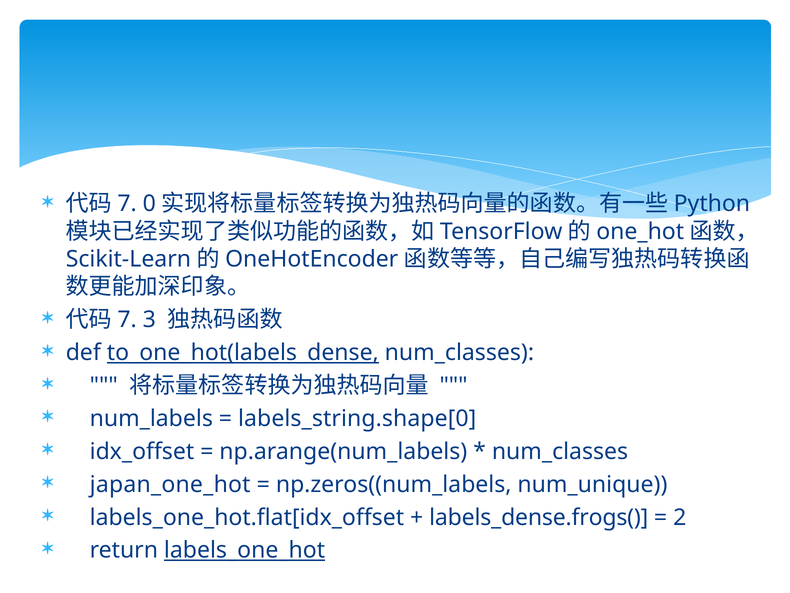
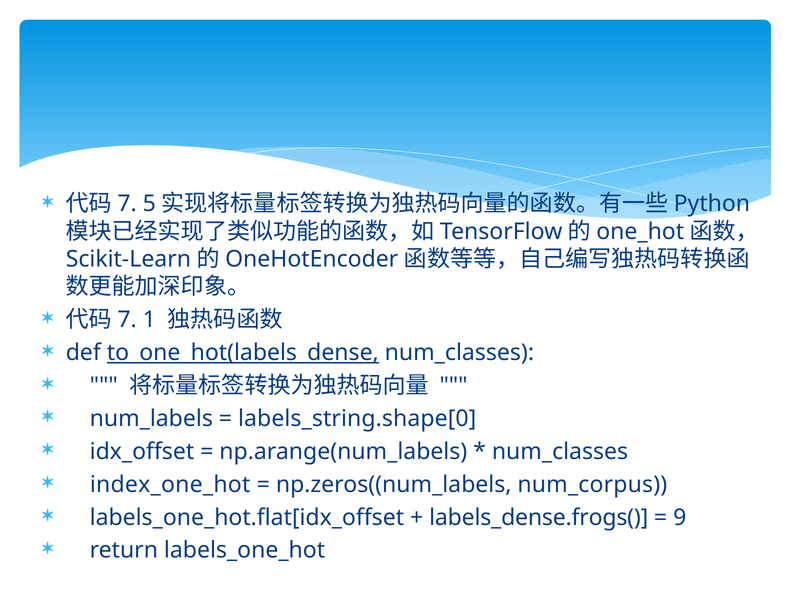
0: 0 -> 5 (149, 204)
3: 3 -> 1 (149, 320)
japan_one_hot: japan_one_hot -> index_one_hot (170, 484)
num_unique: num_unique -> num_corpus (592, 484)
2: 2 -> 9 (680, 517)
labels_one_hot underline: present -> none (245, 550)
